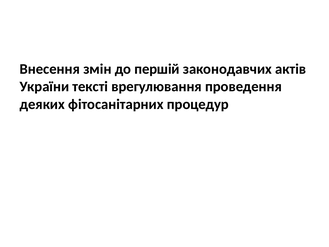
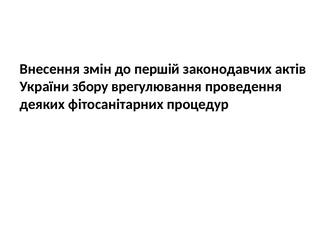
тексті: тексті -> збору (90, 87)
